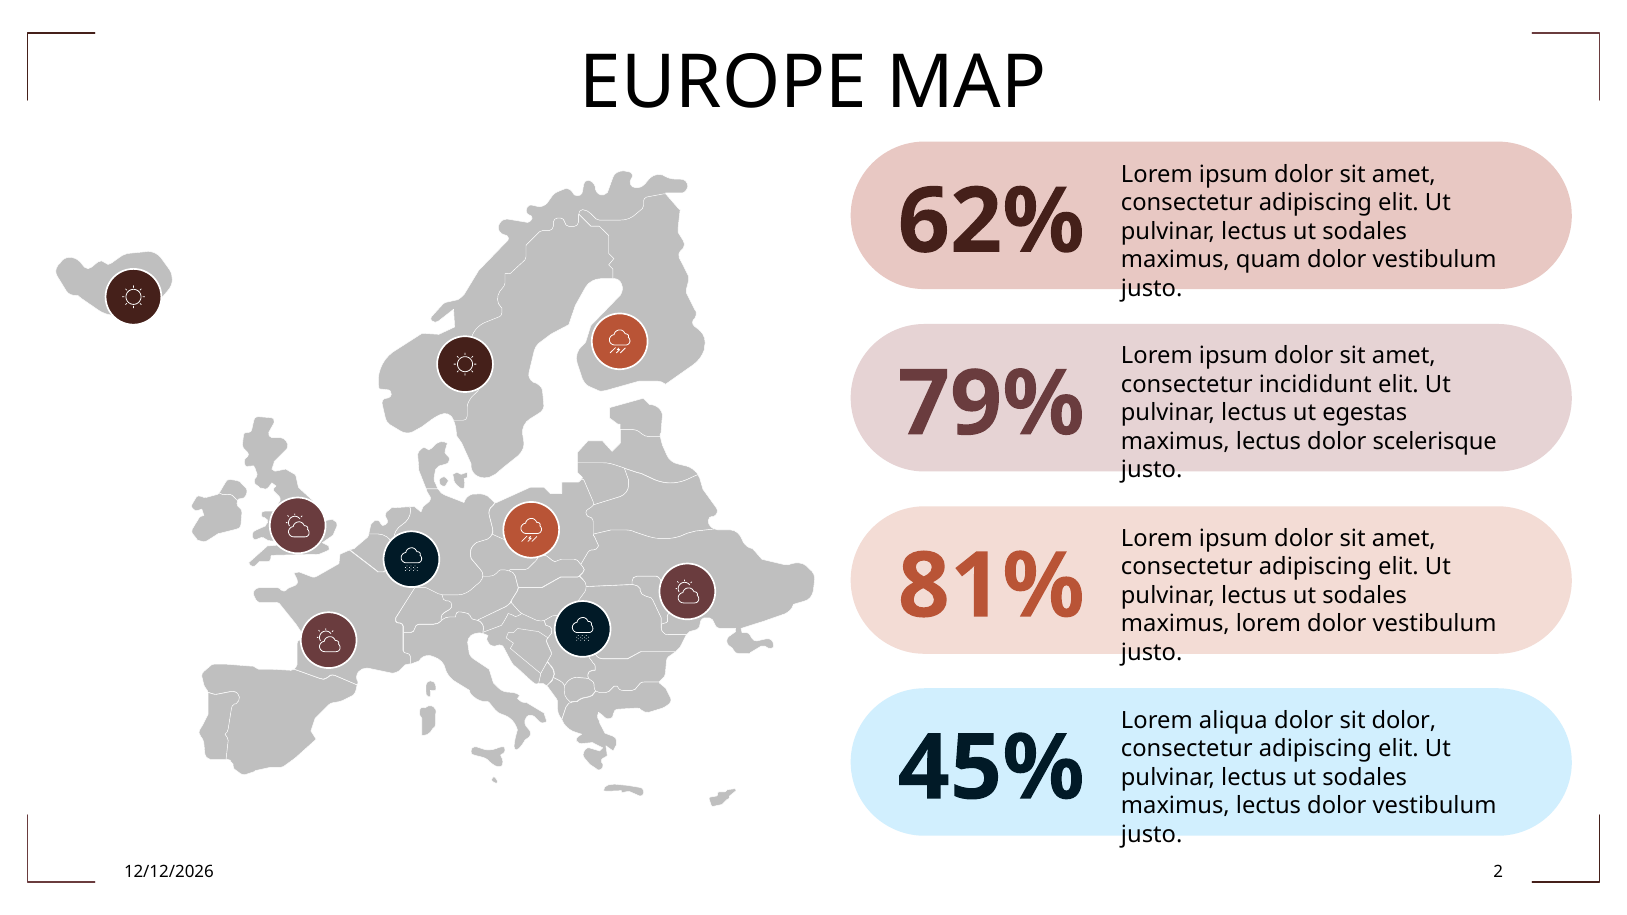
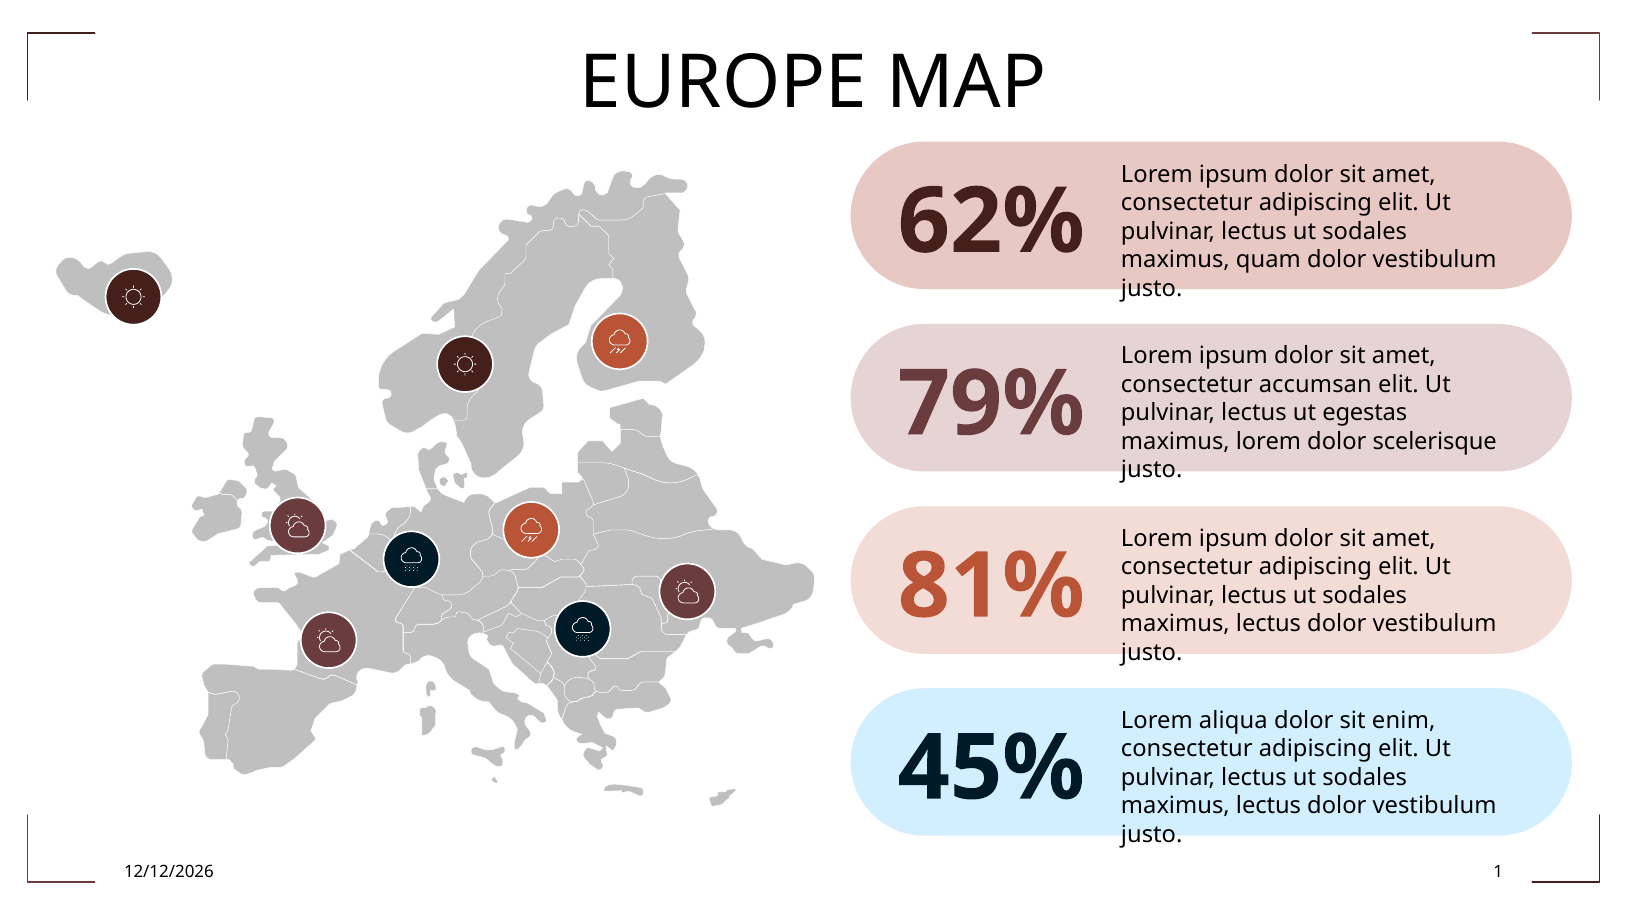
incididunt: incididunt -> accumsan (1315, 385)
lectus: lectus -> lorem (1269, 442)
lorem: lorem -> lectus (1268, 624)
sit dolor: dolor -> enim (1404, 721)
2: 2 -> 1 (1498, 872)
